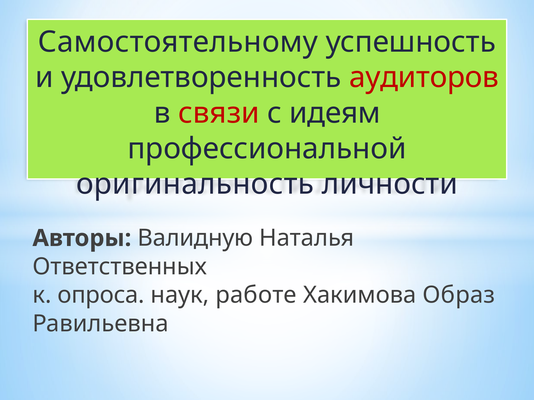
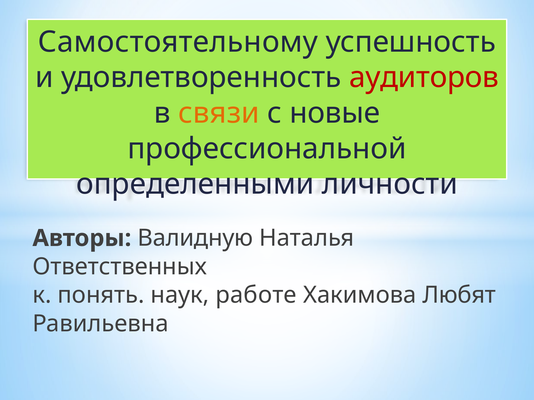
связи colour: red -> orange (219, 113)
идеям: идеям -> новые (335, 113)
оригинальность: оригинальность -> определенными (195, 184)
опроса: опроса -> понять (101, 295)
Образ: Образ -> Любят (459, 295)
